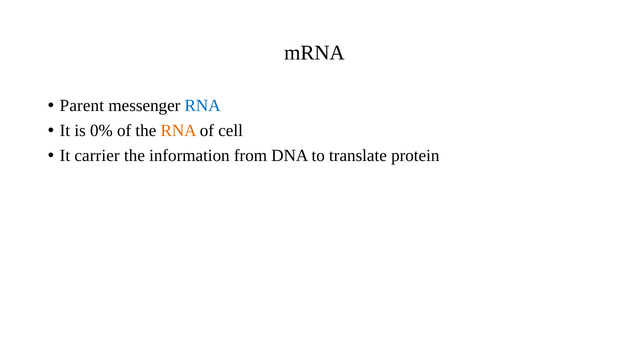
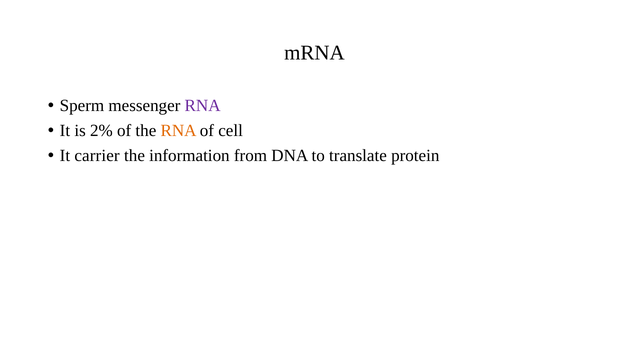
Parent: Parent -> Sperm (82, 106)
RNA colour: blue -> purple (203, 106)
0%: 0% -> 2% (101, 131)
